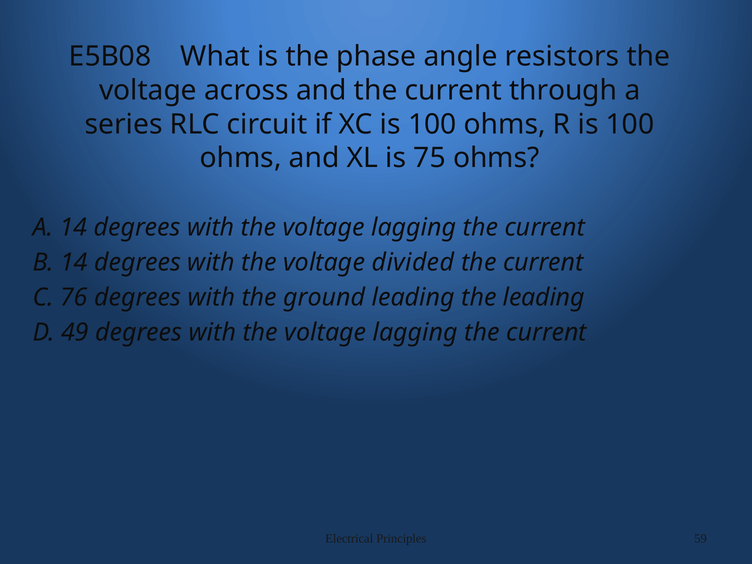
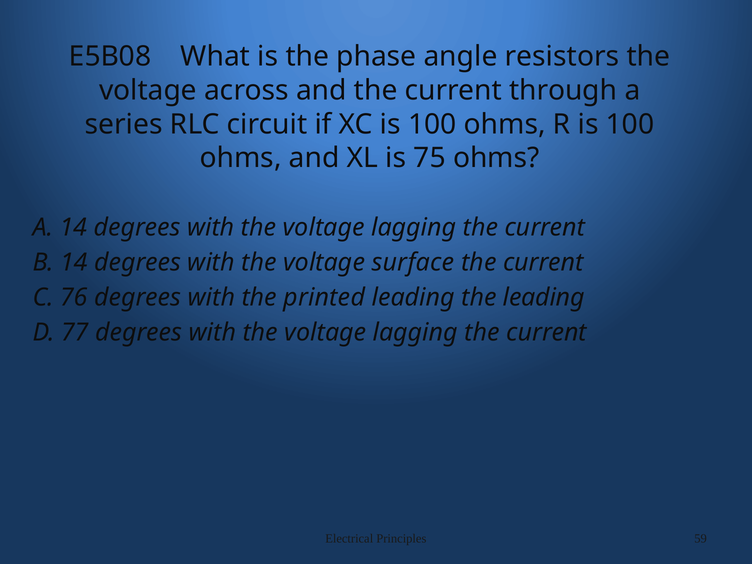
divided: divided -> surface (413, 262)
ground: ground -> printed (324, 298)
49: 49 -> 77 (75, 333)
